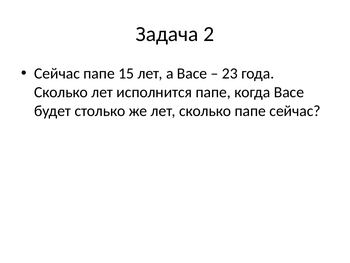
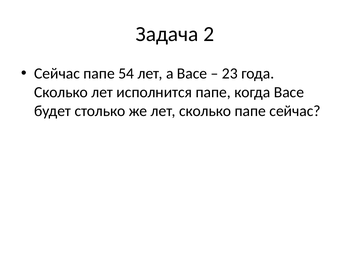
15: 15 -> 54 (126, 73)
